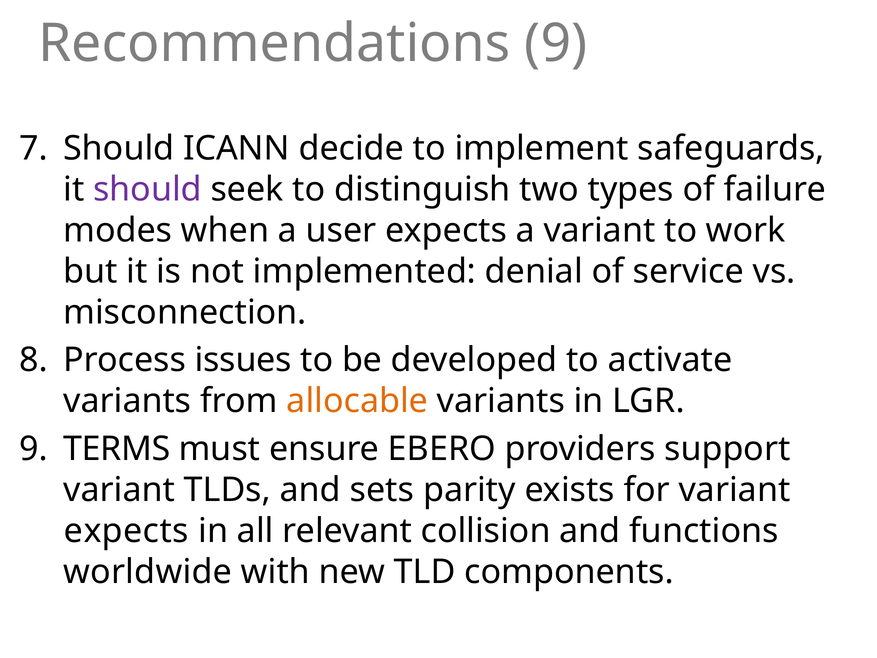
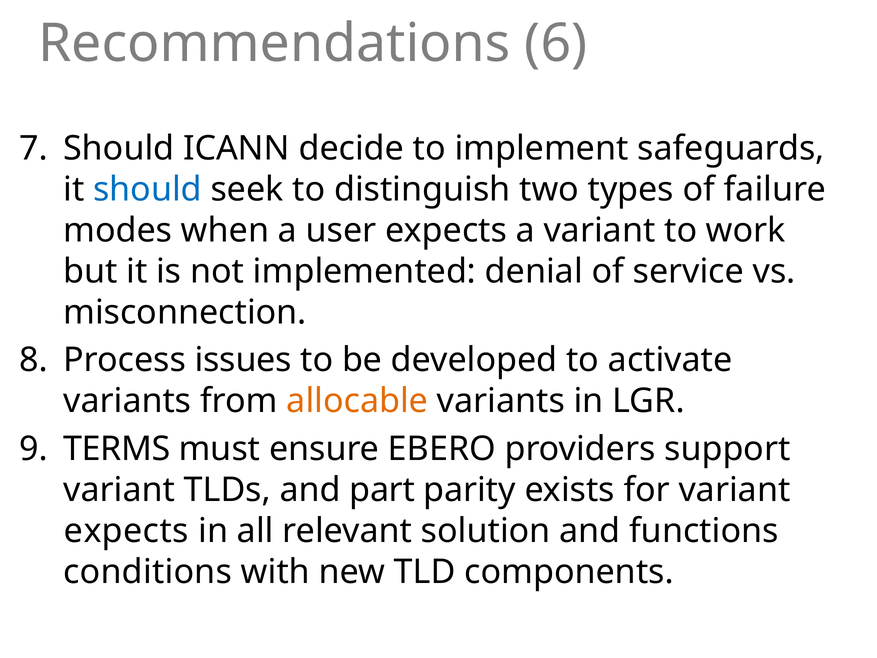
Recommendations 9: 9 -> 6 (556, 44)
should colour: purple -> blue (148, 189)
sets: sets -> part (382, 490)
collision: collision -> solution (486, 531)
worldwide: worldwide -> conditions (148, 572)
